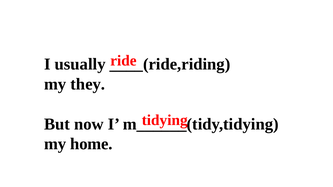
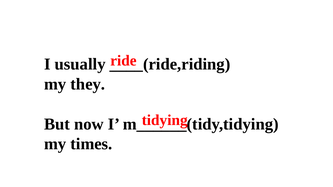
home: home -> times (91, 144)
